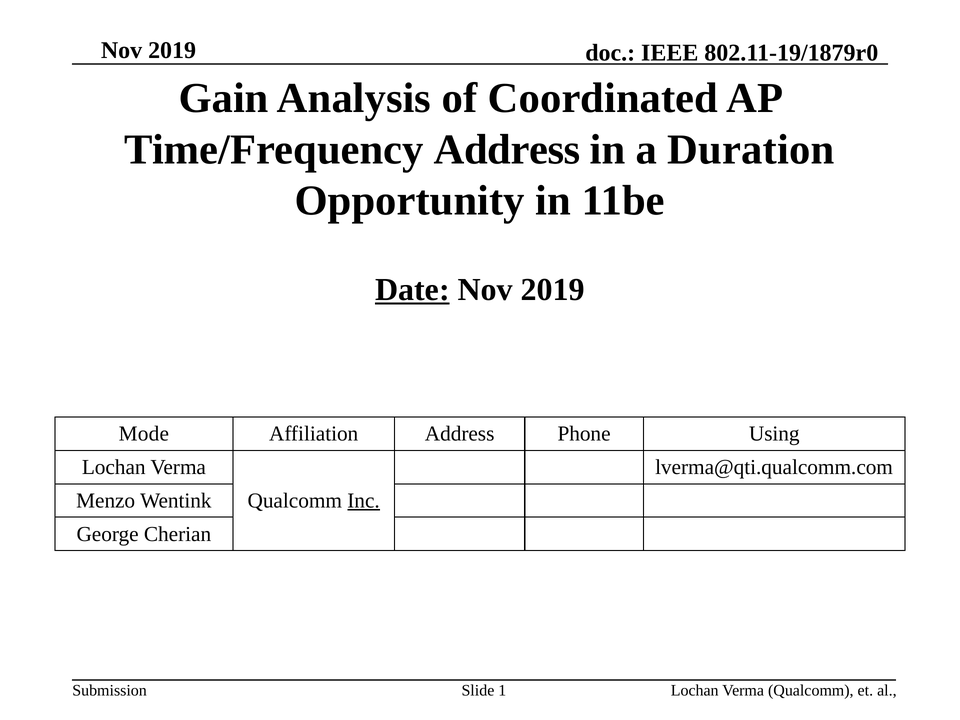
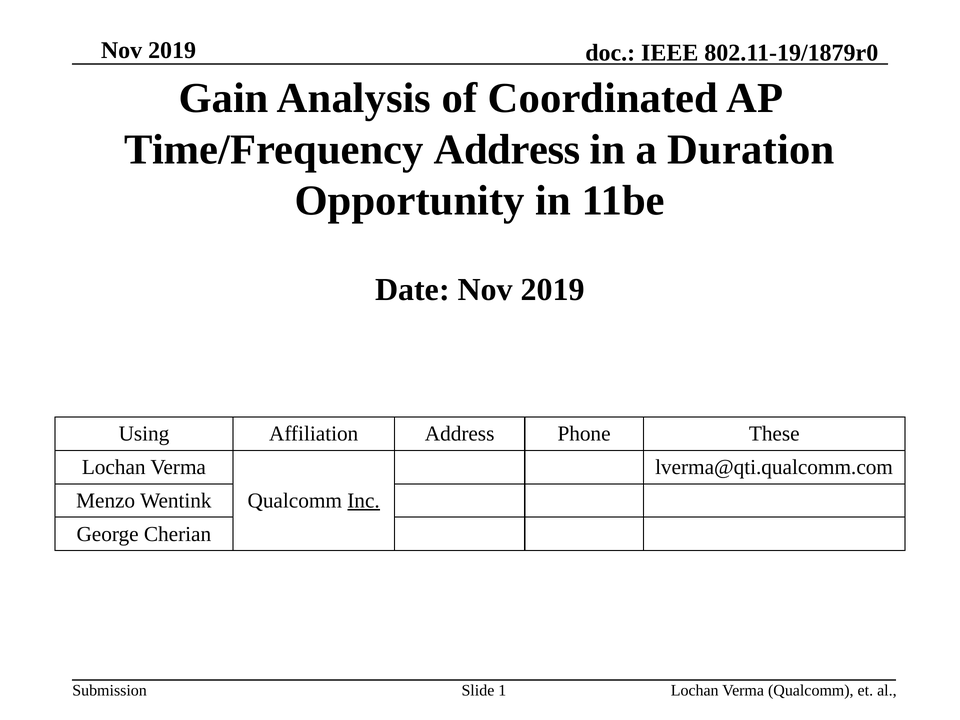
Date underline: present -> none (412, 290)
Mode: Mode -> Using (144, 434)
Using: Using -> These (774, 434)
